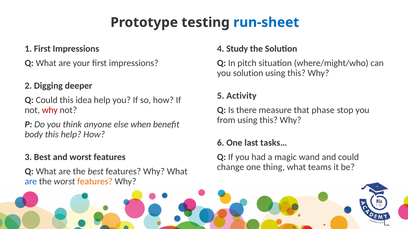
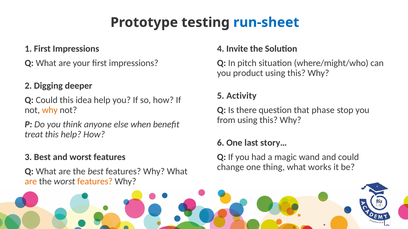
Study: Study -> Invite (237, 49)
you solution: solution -> product (248, 73)
measure: measure -> question (275, 110)
why colour: red -> orange (50, 110)
body: body -> treat (34, 135)
tasks…: tasks… -> story… (274, 143)
teams: teams -> works (320, 167)
are colour: blue -> orange (31, 182)
